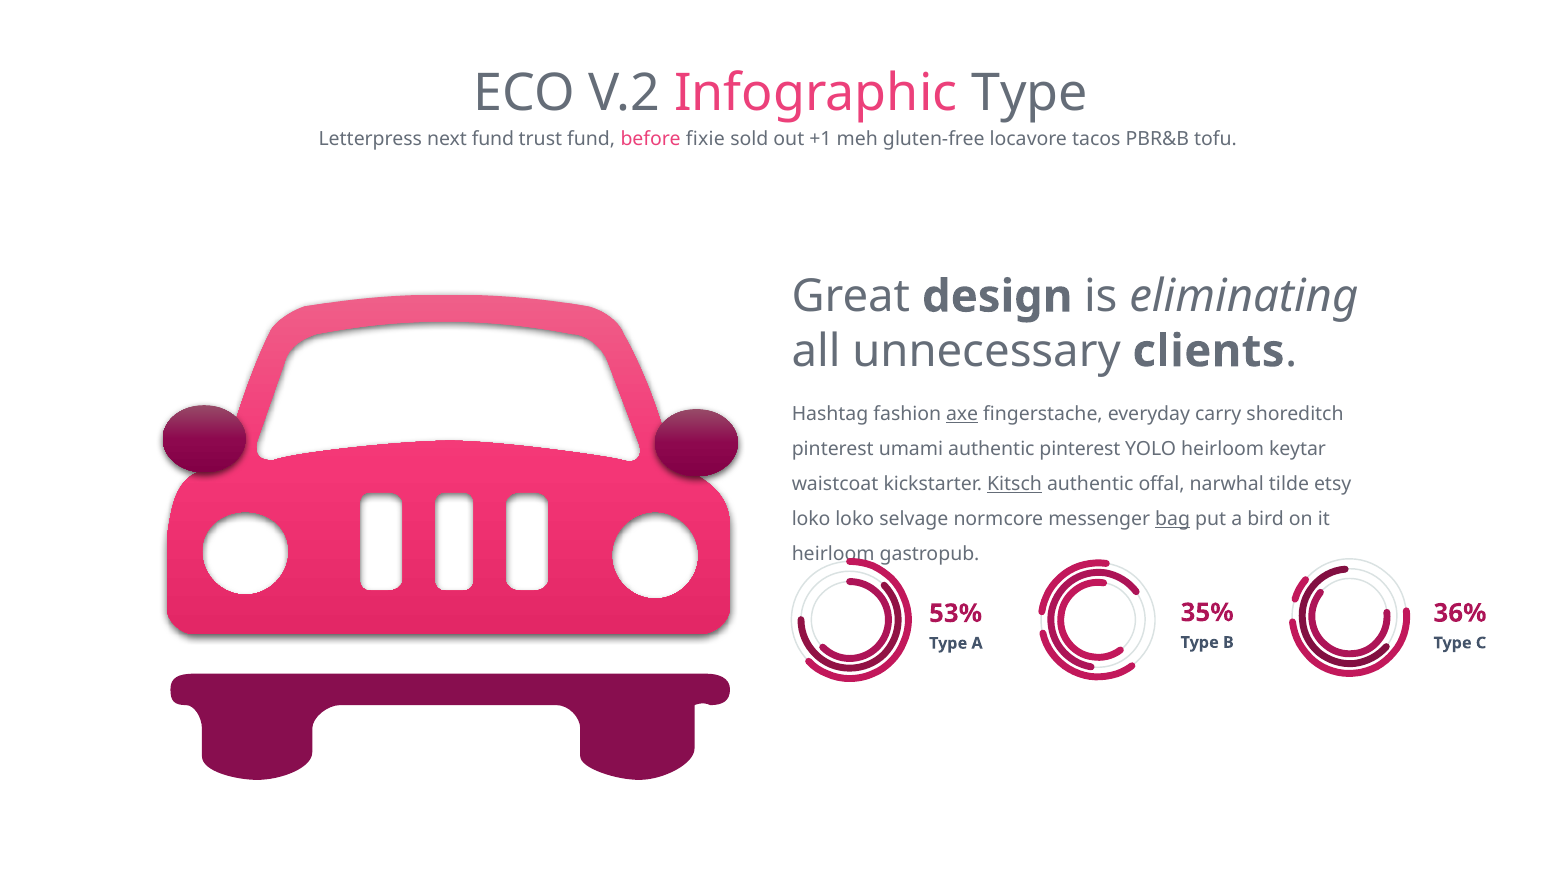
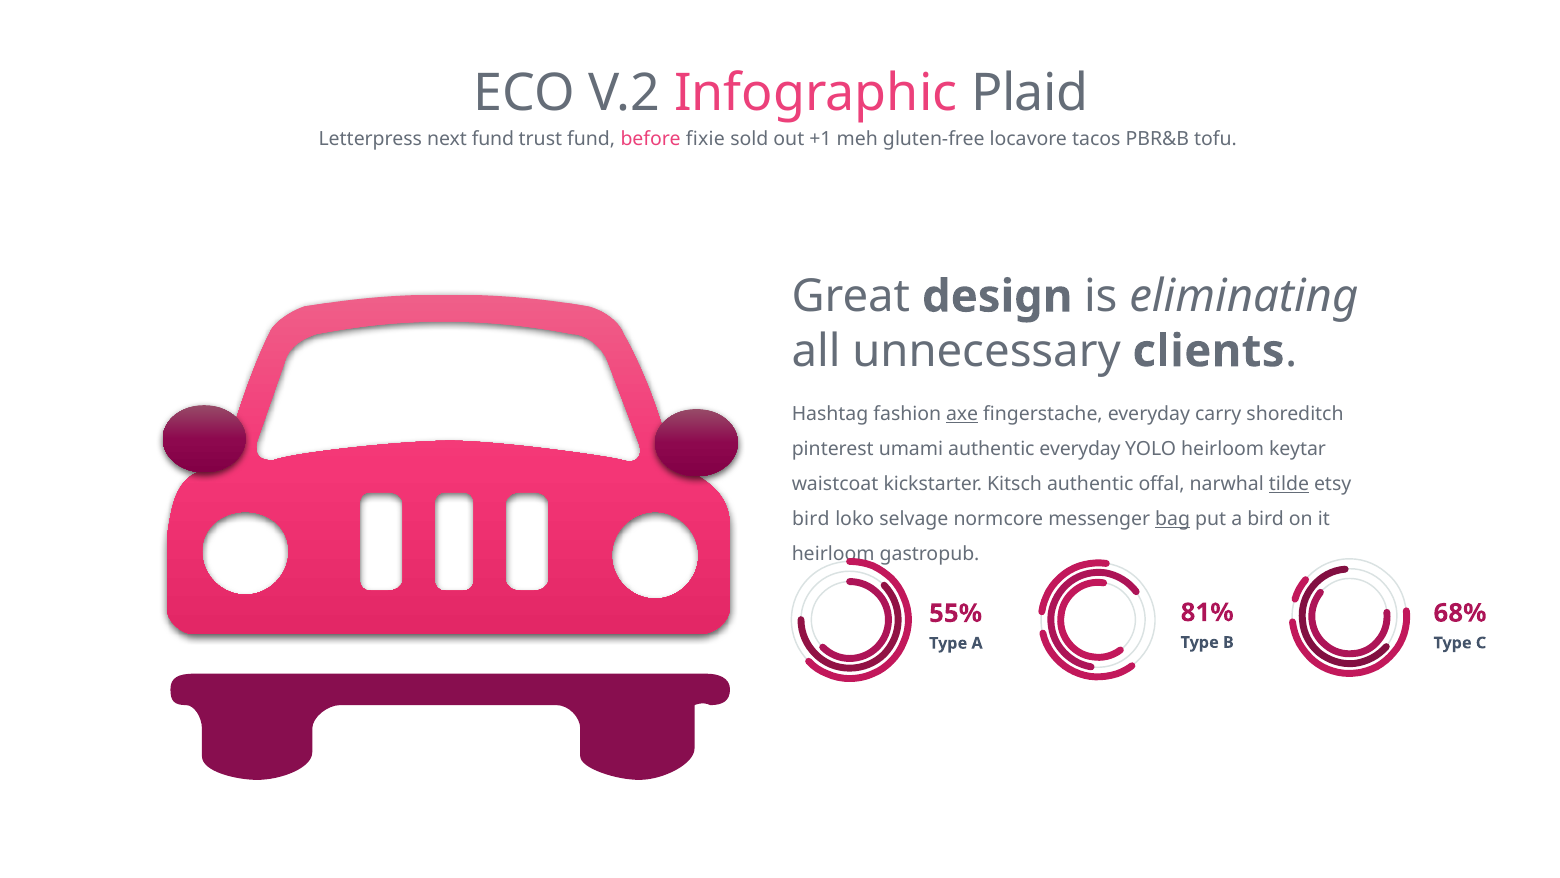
Infographic Type: Type -> Plaid (1030, 93)
authentic pinterest: pinterest -> everyday (1080, 449)
Kitsch underline: present -> none (1014, 484)
tilde underline: none -> present (1289, 484)
loko: loko -> bird (811, 519)
35%: 35% -> 81% (1207, 612)
36%: 36% -> 68% (1460, 613)
53%: 53% -> 55% (956, 613)
